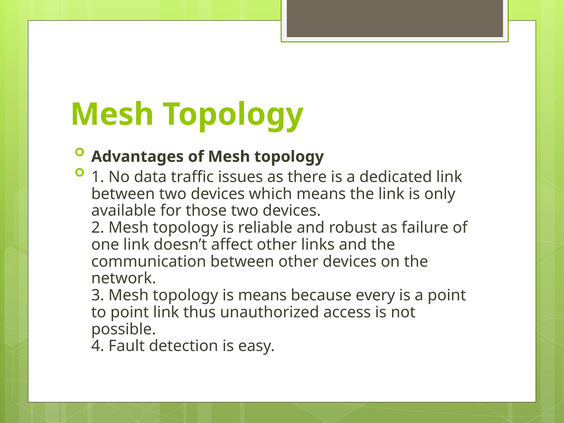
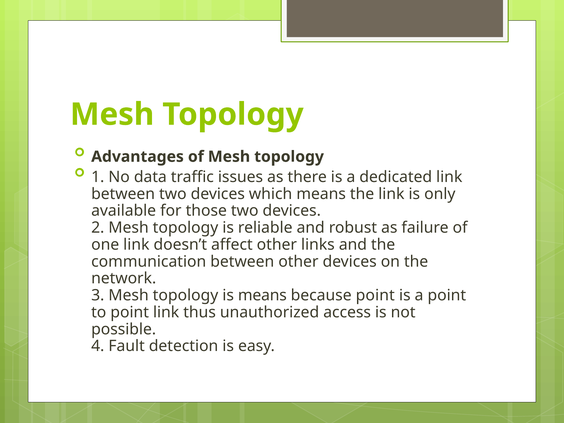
because every: every -> point (375, 295)
